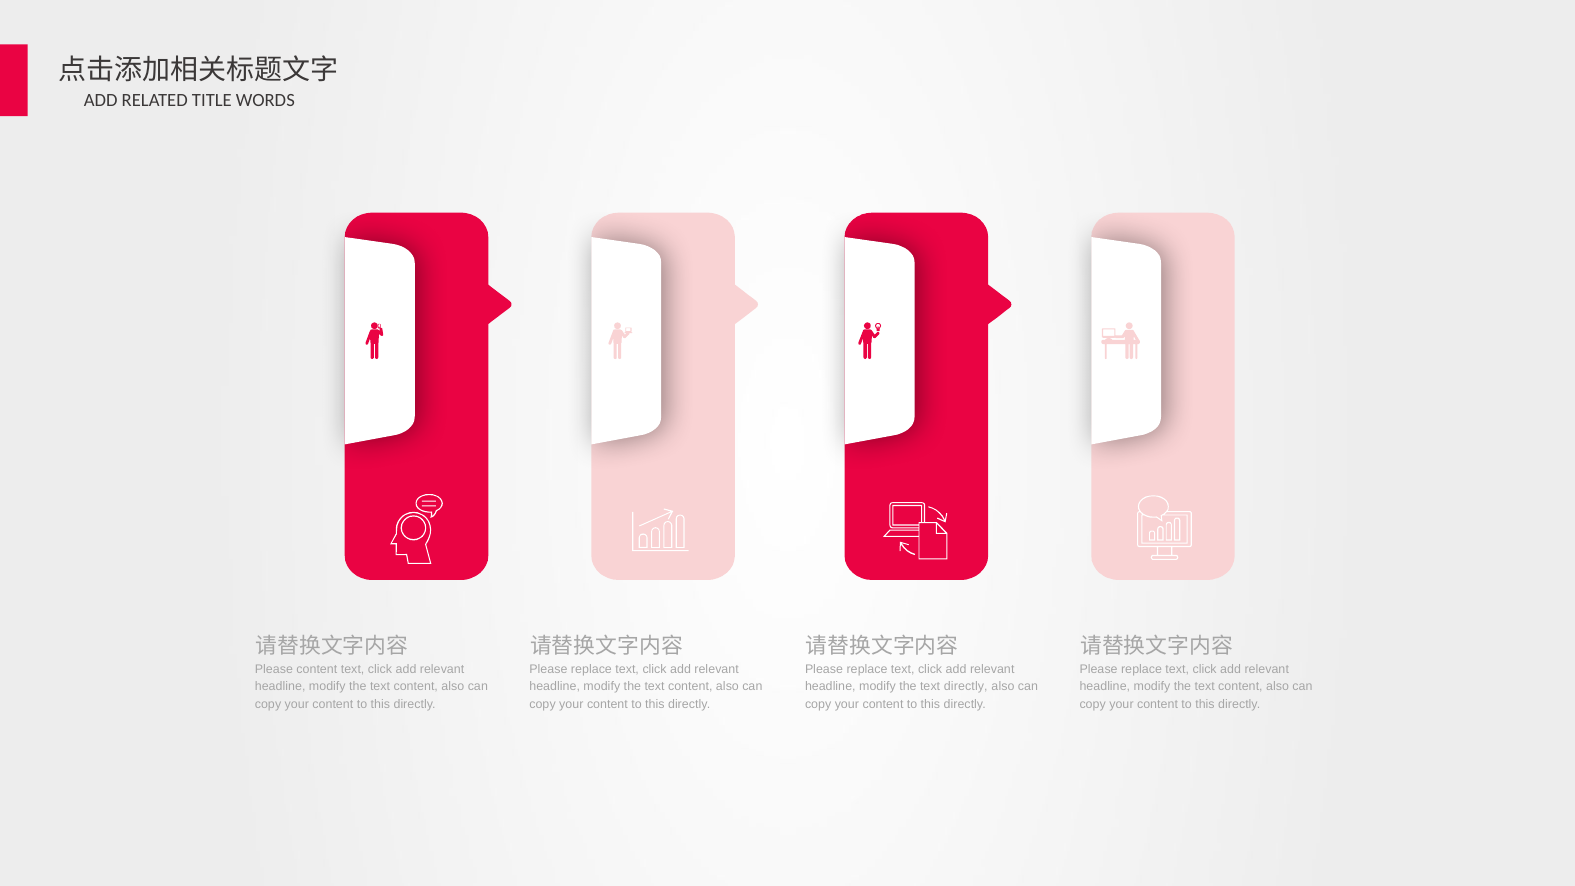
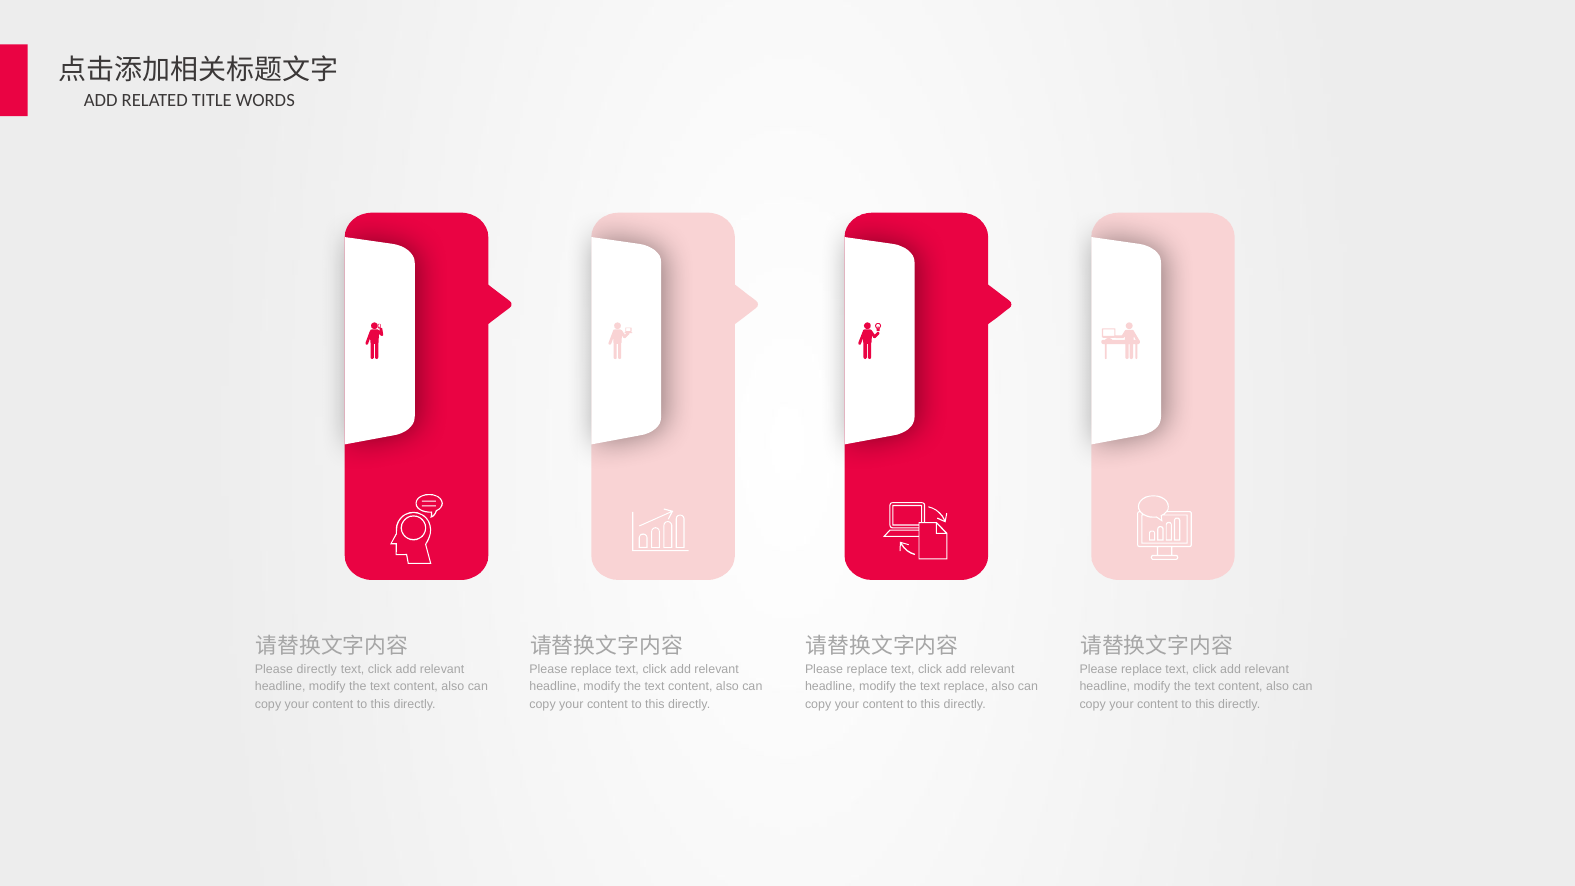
Please content: content -> directly (317, 669)
text directly: directly -> replace (966, 687)
